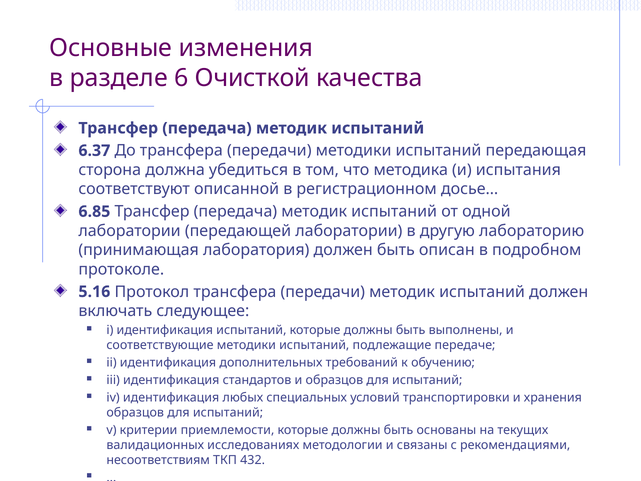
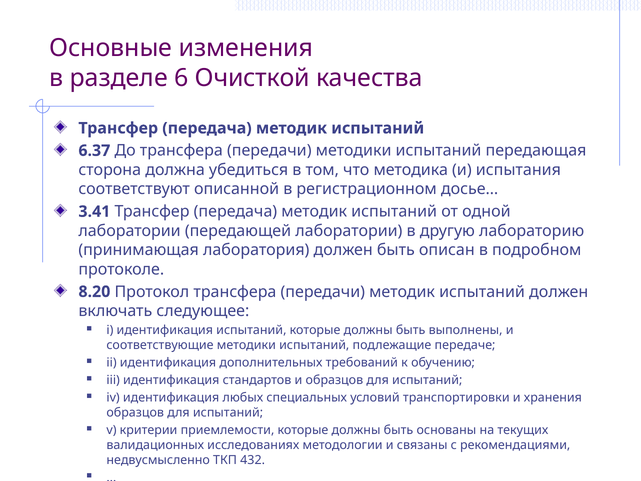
6.85: 6.85 -> 3.41 (94, 211)
5.16: 5.16 -> 8.20 (94, 292)
несоответствиям: несоответствиям -> недвусмысленно (158, 460)
